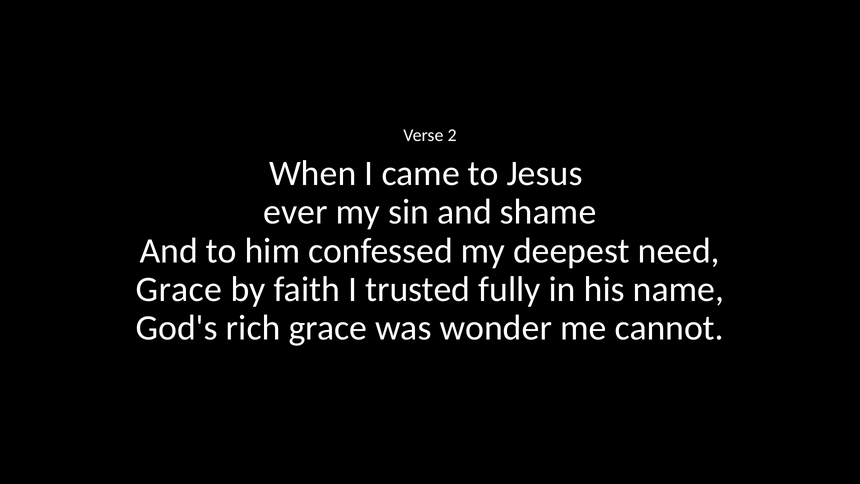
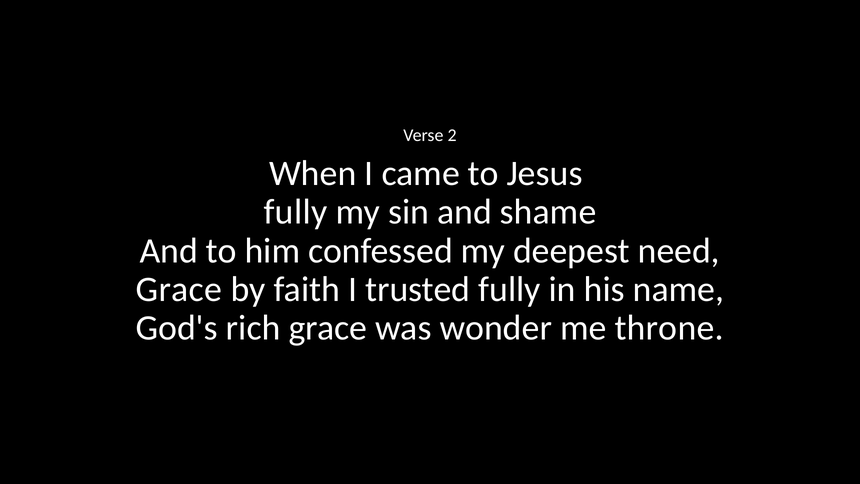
ever: ever -> fully (295, 212)
cannot: cannot -> throne (669, 328)
